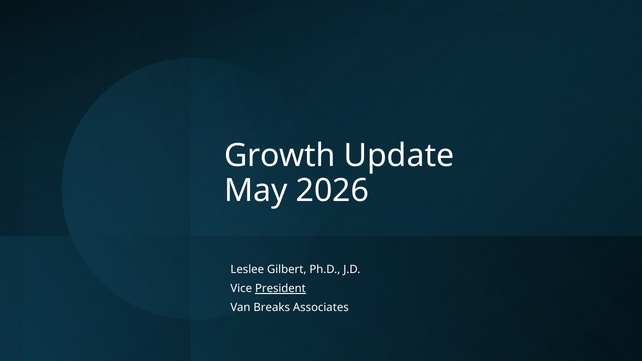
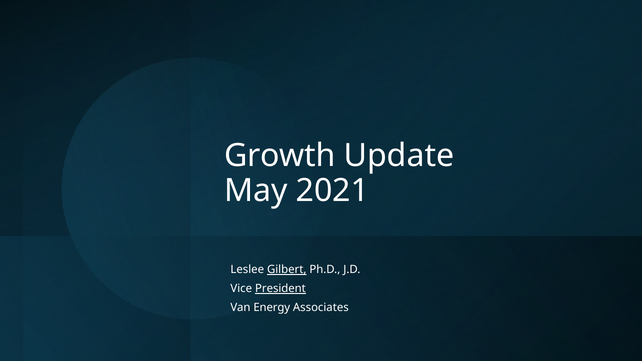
2026: 2026 -> 2021 (332, 191)
Gilbert underline: none -> present (287, 270)
Breaks: Breaks -> Energy (272, 308)
